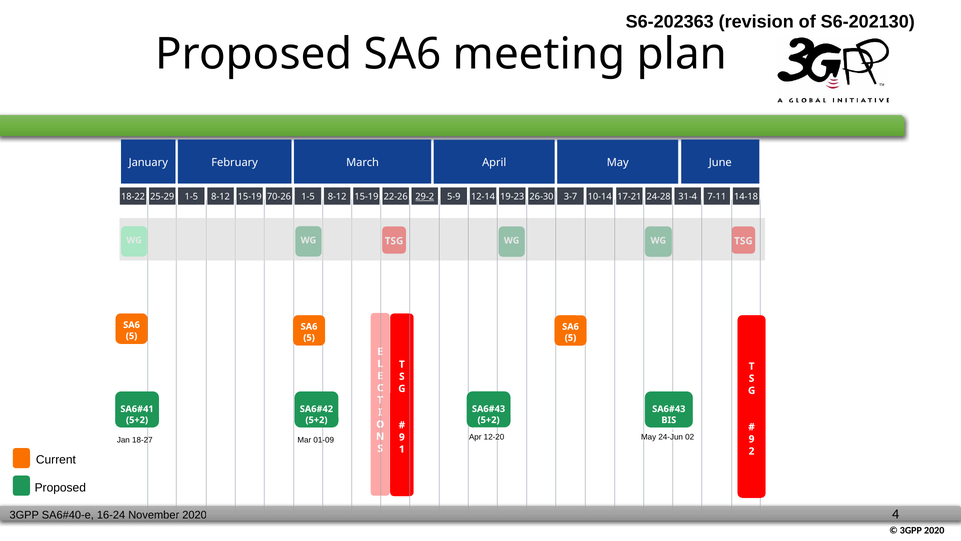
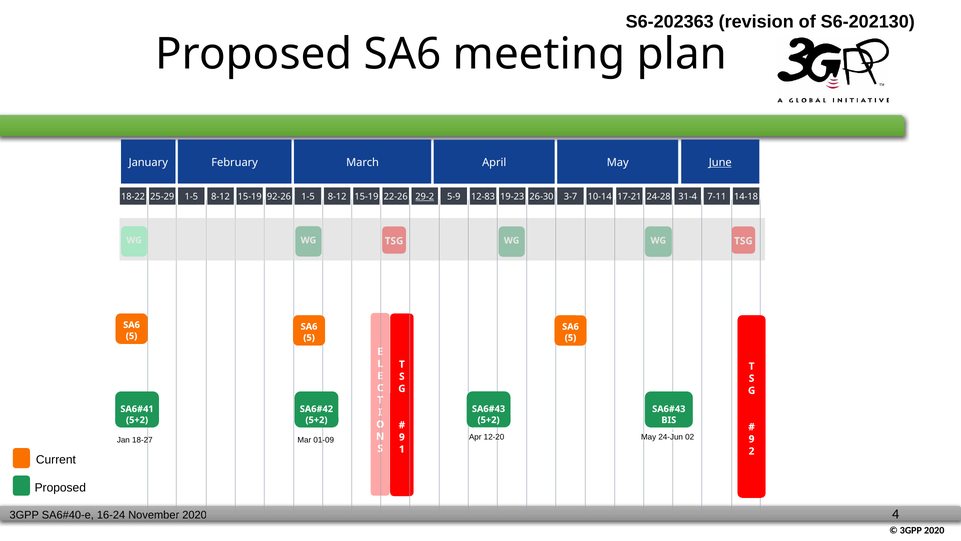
June underline: none -> present (720, 162)
70-26: 70-26 -> 92-26 (279, 197)
12-14: 12-14 -> 12-83 (483, 197)
